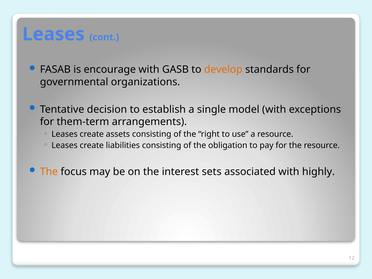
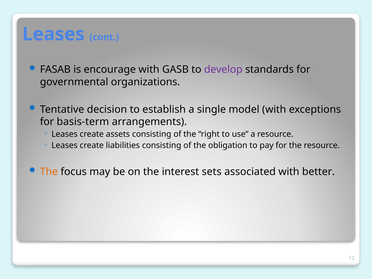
develop colour: orange -> purple (223, 70)
them-term: them-term -> basis-term (83, 122)
highly: highly -> better (318, 172)
